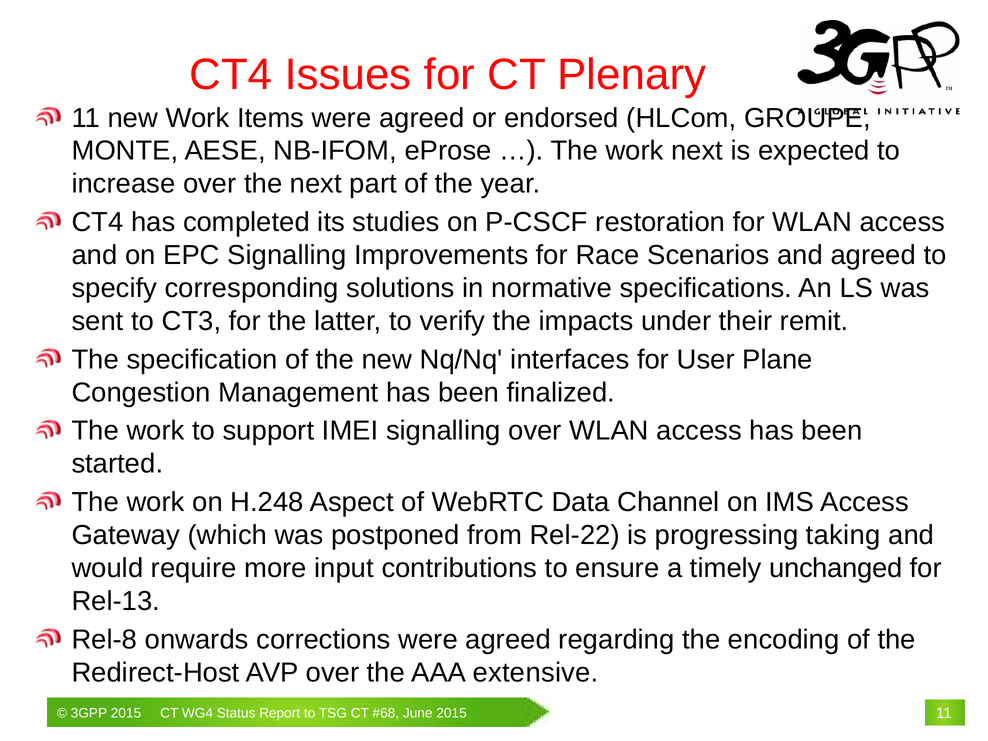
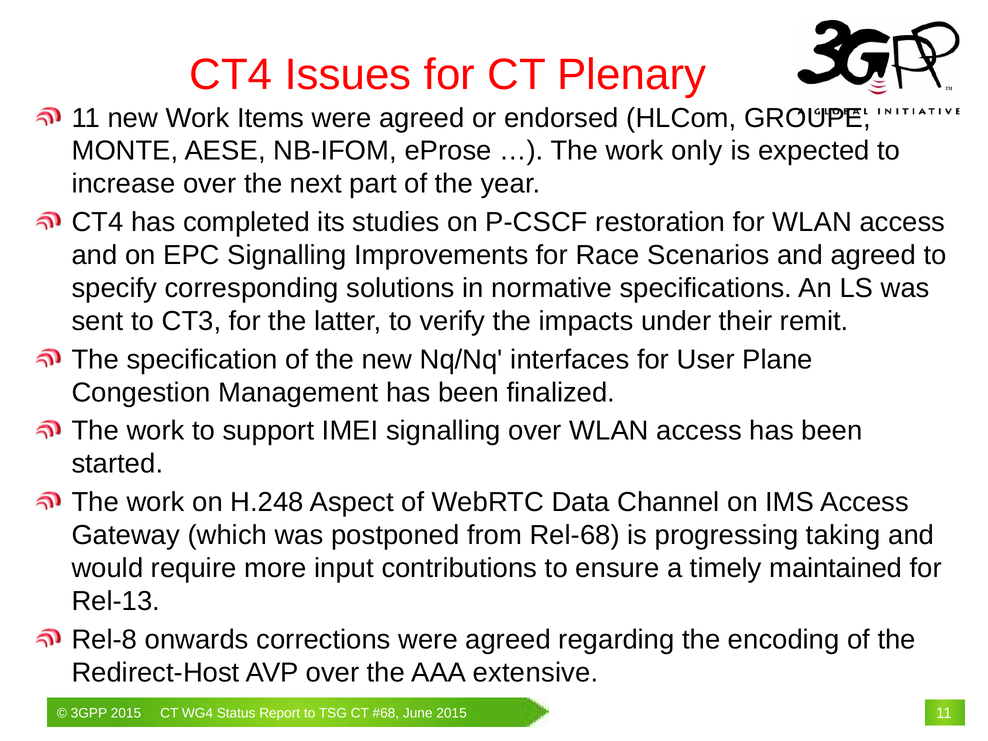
work next: next -> only (697, 151)
Rel-22: Rel-22 -> Rel-68 (575, 535)
unchanged: unchanged -> maintained (836, 568)
